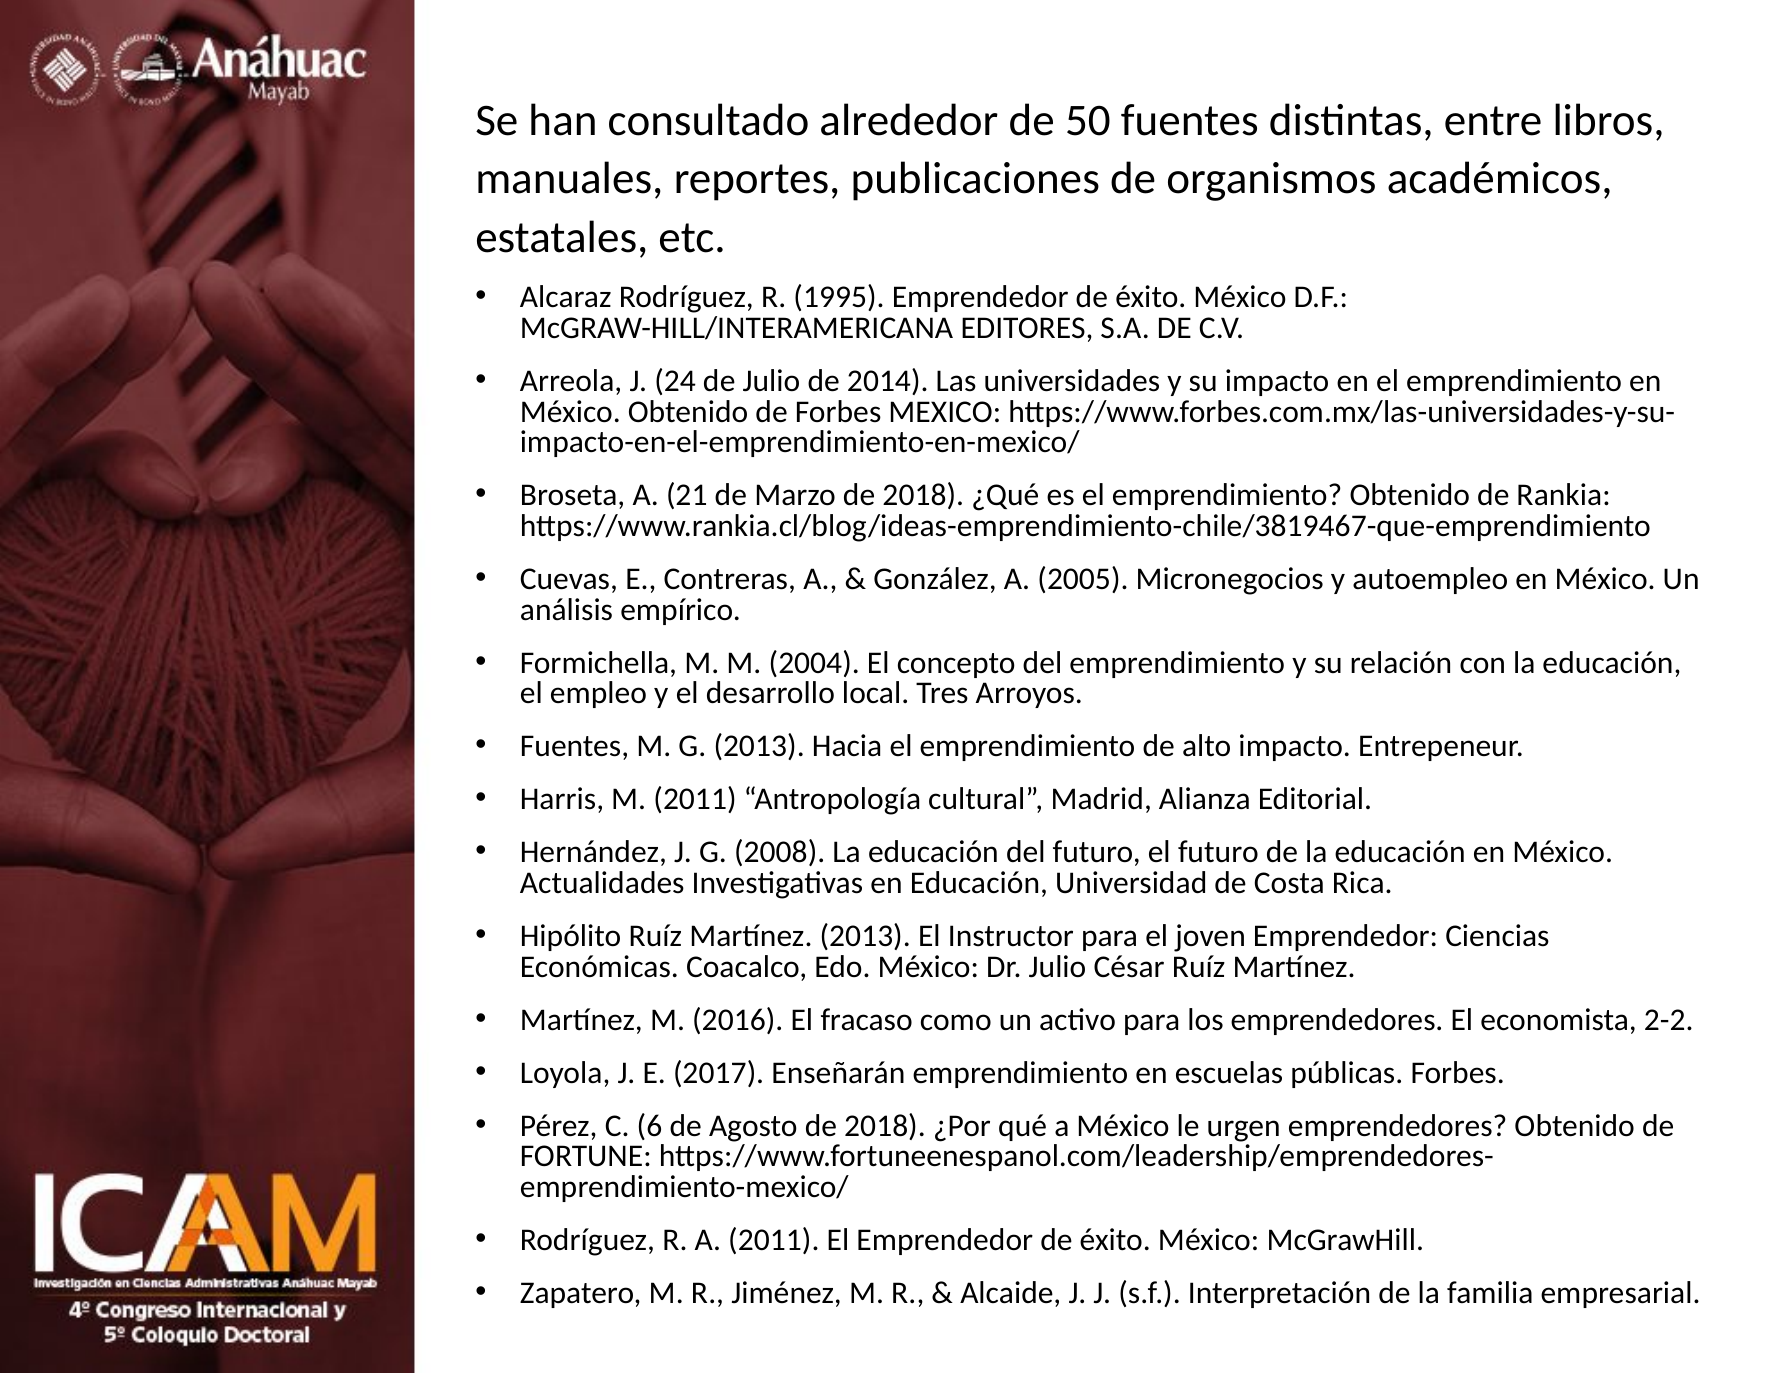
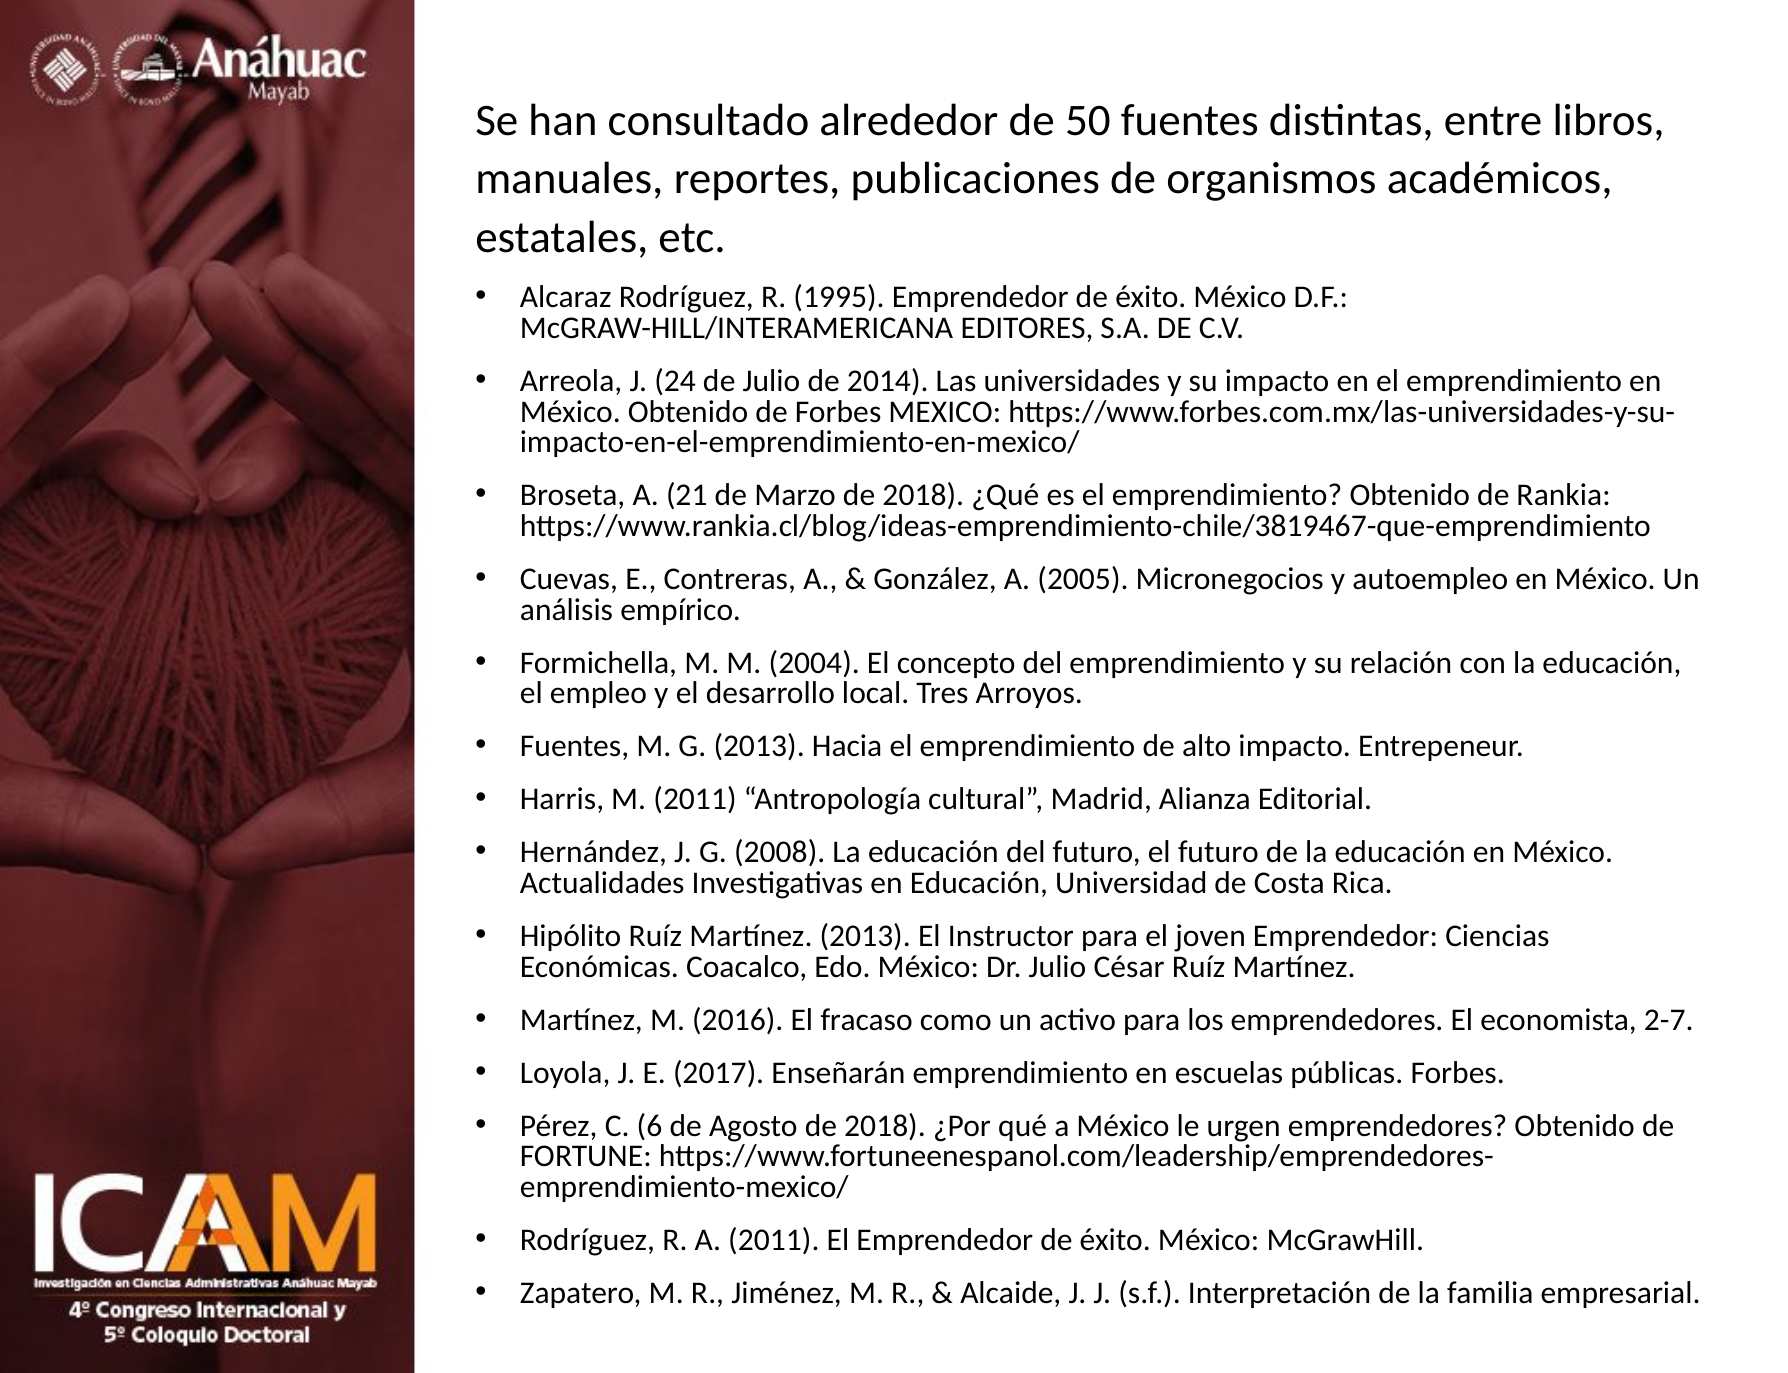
2-2: 2-2 -> 2-7 (1669, 1020)
